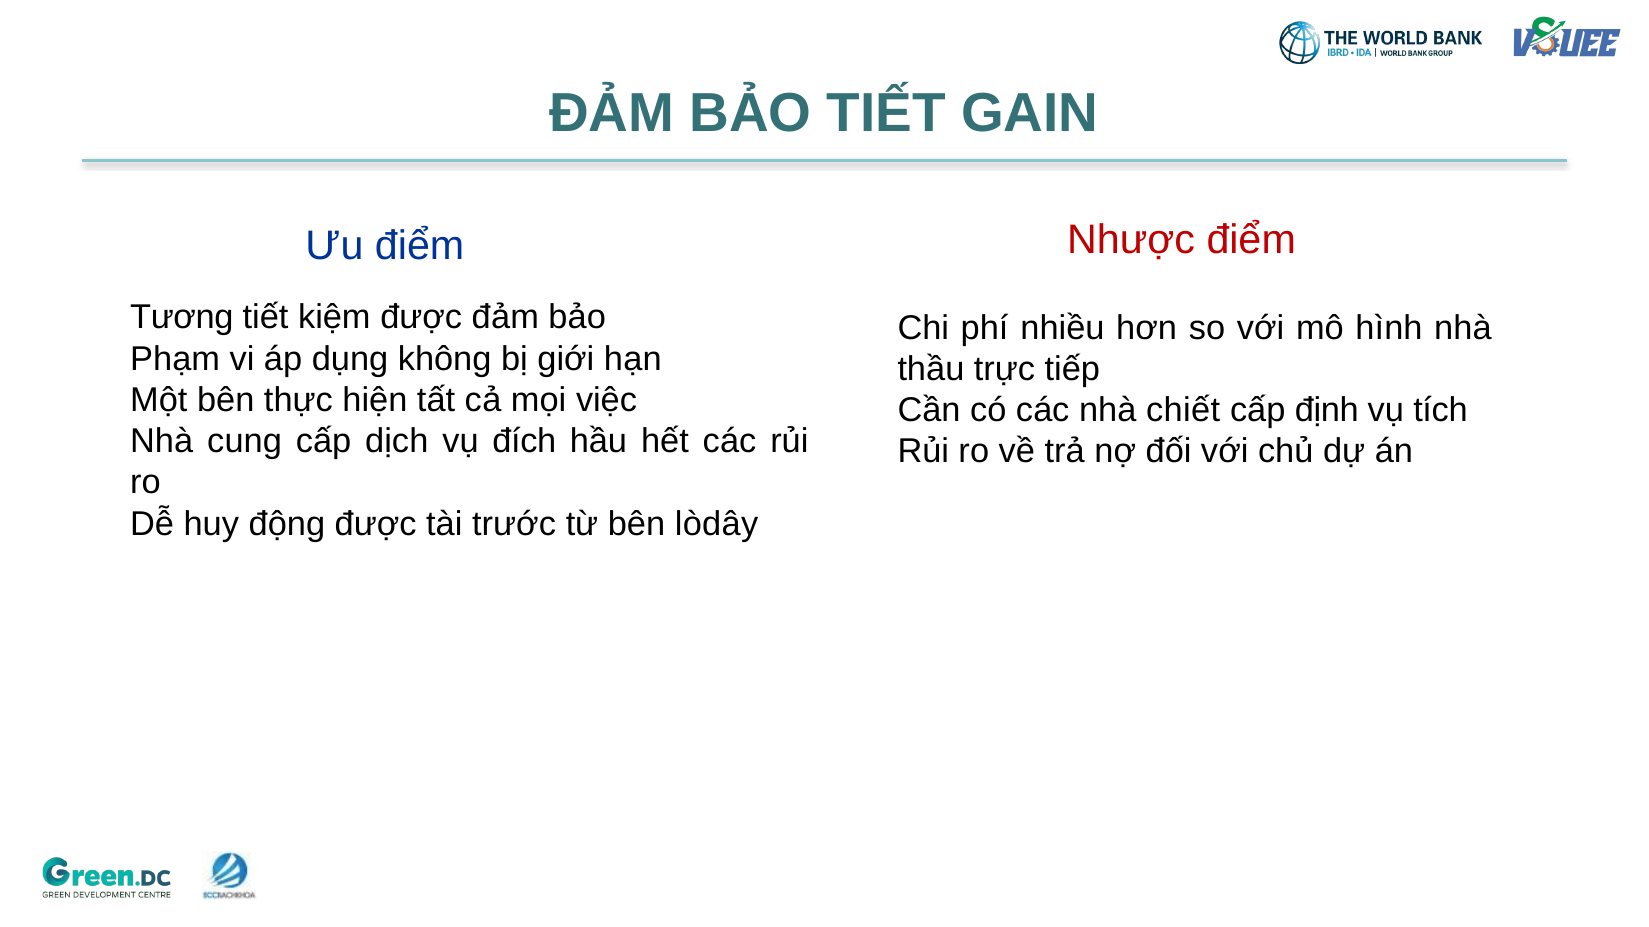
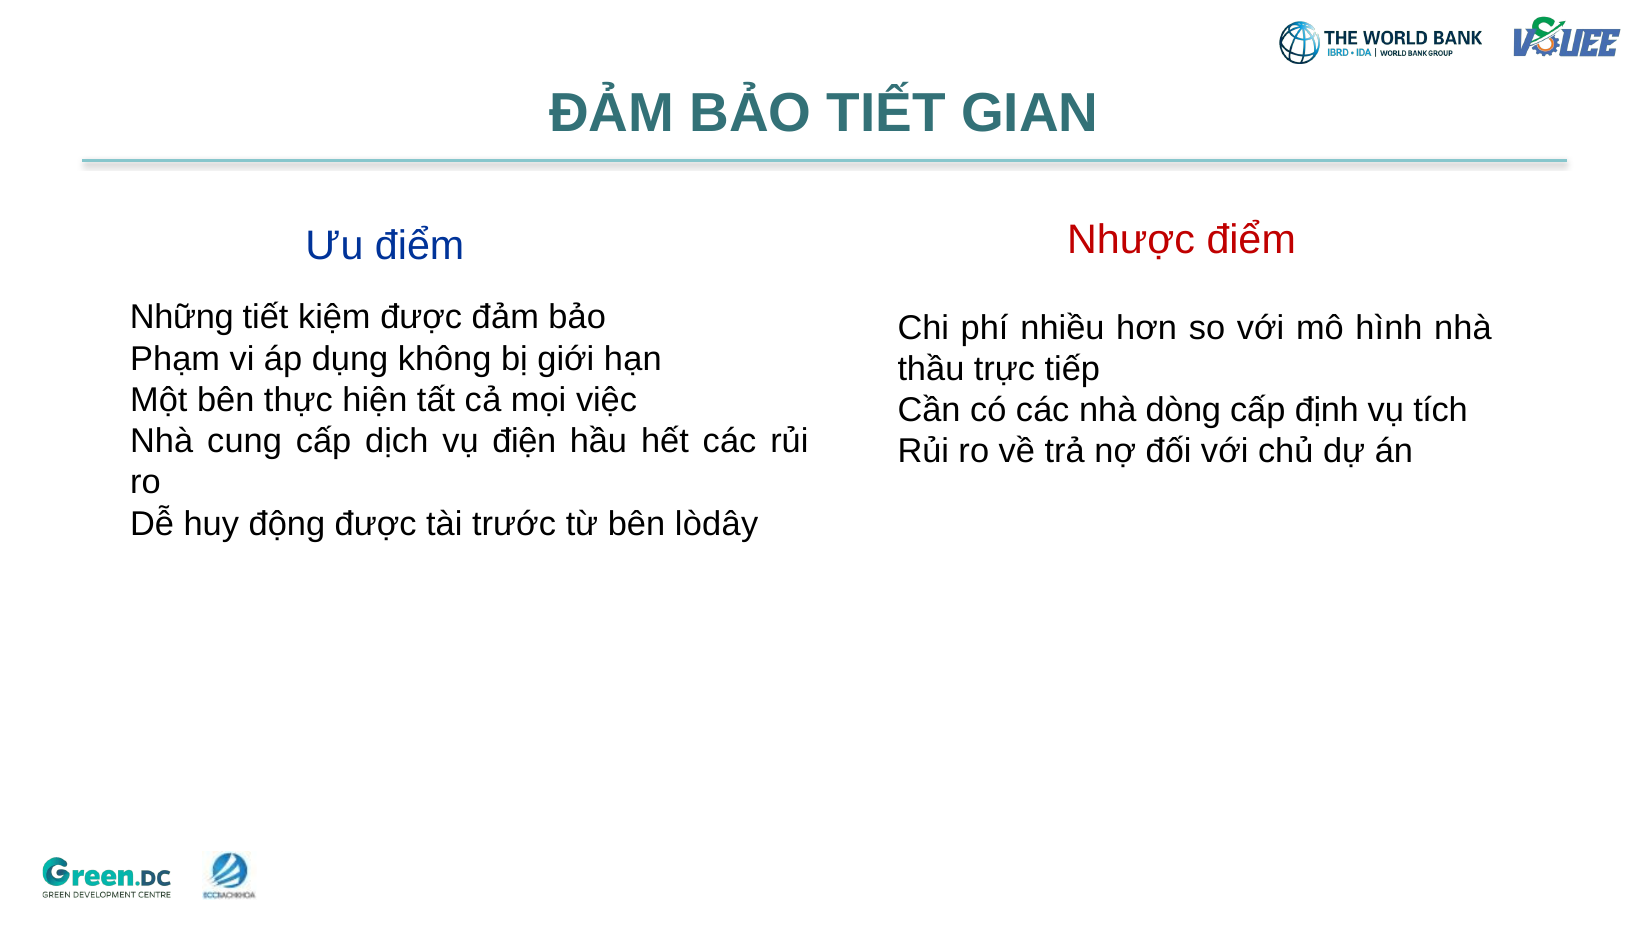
GAIN: GAIN -> GIAN (1030, 114)
Tương: Tương -> Những (182, 318)
chiết: chiết -> dòng (1183, 411)
đích: đích -> điện (524, 442)
